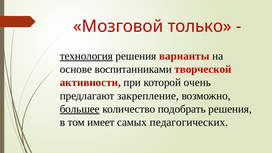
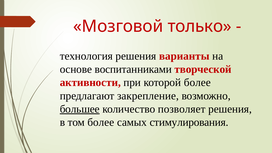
технология underline: present -> none (86, 56)
которой очень: очень -> более (197, 83)
подобрать: подобрать -> позволяет (182, 109)
том имеет: имеет -> более (101, 122)
педагогических: педагогических -> стимулирования (189, 122)
